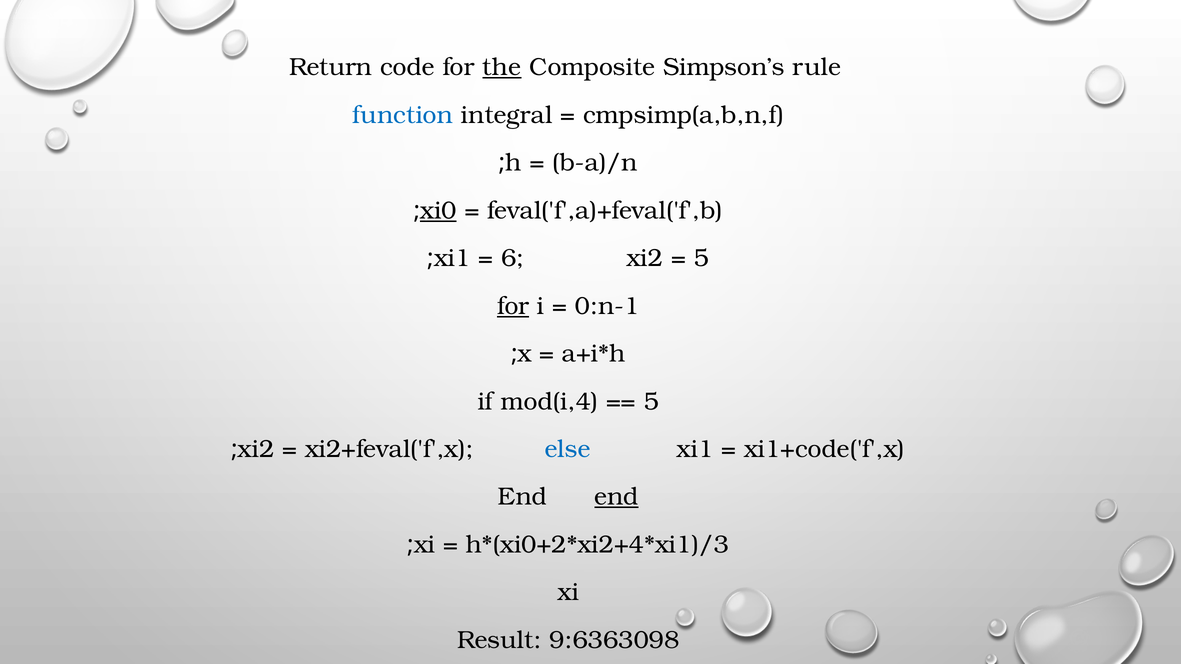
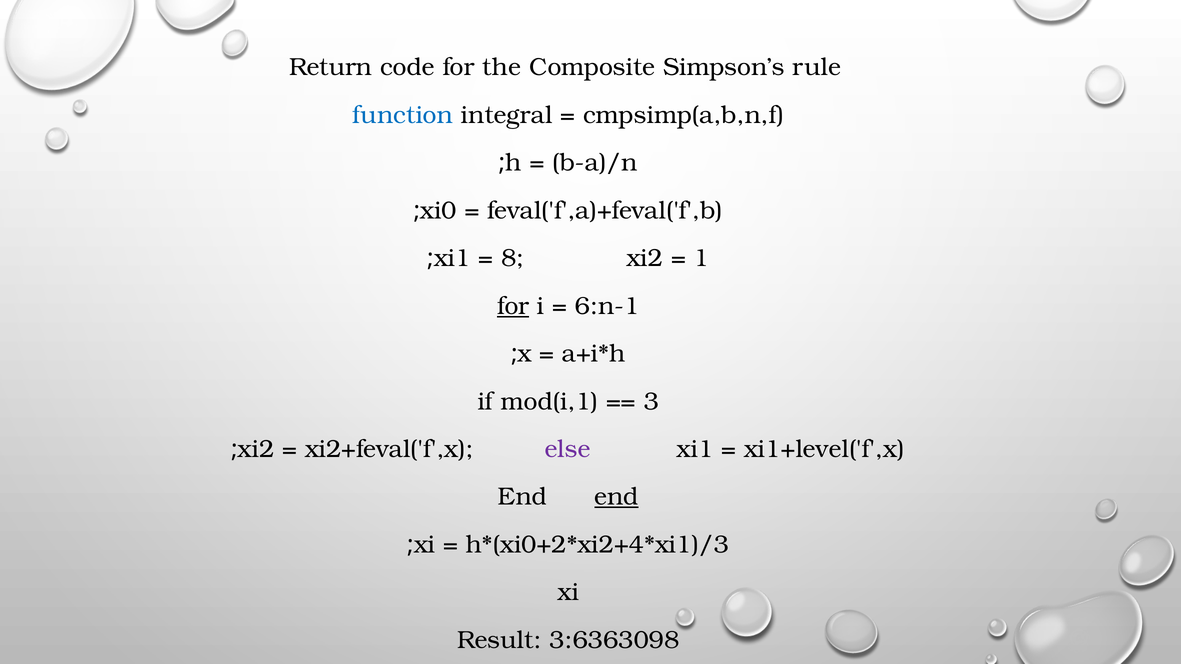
the underline: present -> none (502, 67)
xi0 underline: present -> none (438, 211)
6: 6 -> 8 (513, 258)
5: 5 -> 1 (701, 258)
0:n-1: 0:n-1 -> 6:n-1 (607, 306)
mod(i,4: mod(i,4 -> mod(i,1 (549, 402)
5: 5 -> 3 (651, 402)
else colour: blue -> purple (567, 449)
xi1+code('f',x: xi1+code('f',x -> xi1+level('f',x (824, 449)
9:6363098: 9:6363098 -> 3:6363098 (614, 640)
